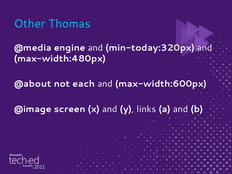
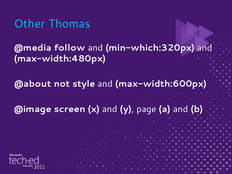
engine: engine -> follow (70, 48)
min-today:320px: min-today:320px -> min-which:320px (150, 48)
each: each -> style (84, 84)
links: links -> page (146, 109)
